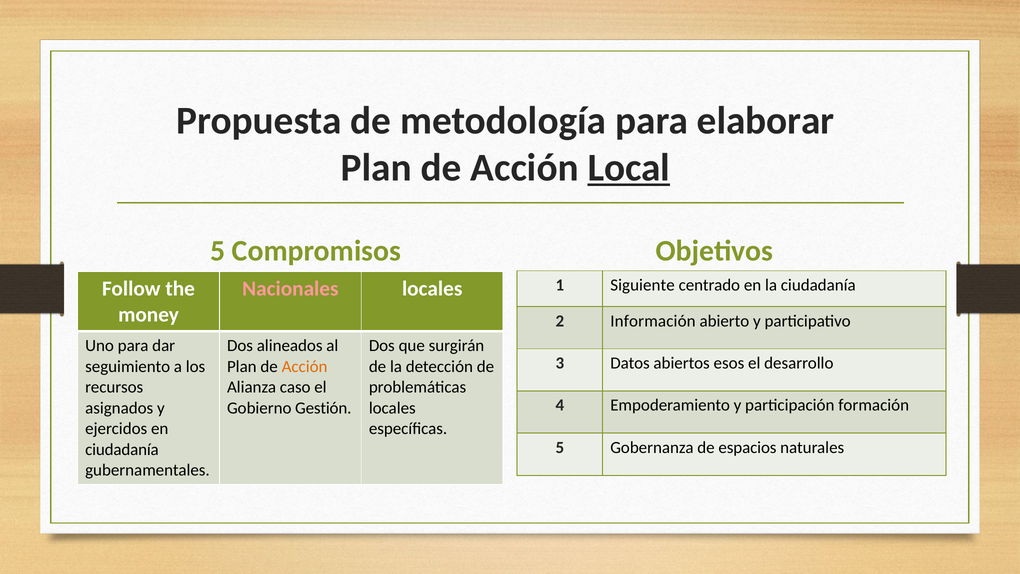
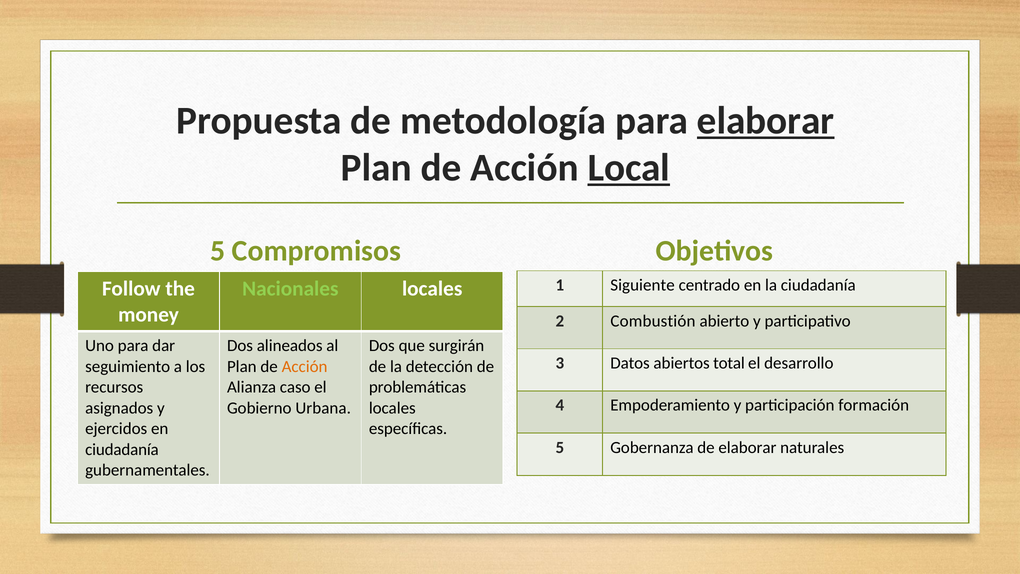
elaborar underline: none -> present (766, 121)
Nacionales colour: pink -> light green (290, 288)
Información: Información -> Combustión (653, 321)
esos: esos -> total (729, 363)
Gestión: Gestión -> Urbana (323, 408)
de espacios: espacios -> elaborar (747, 447)
